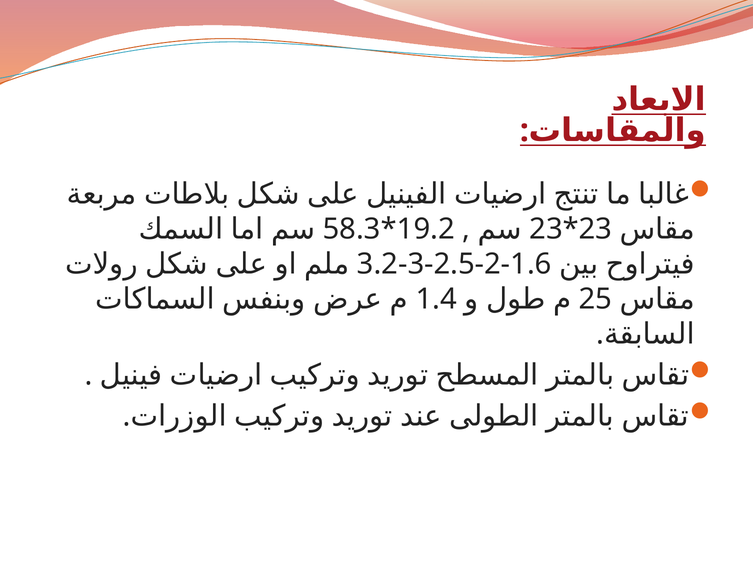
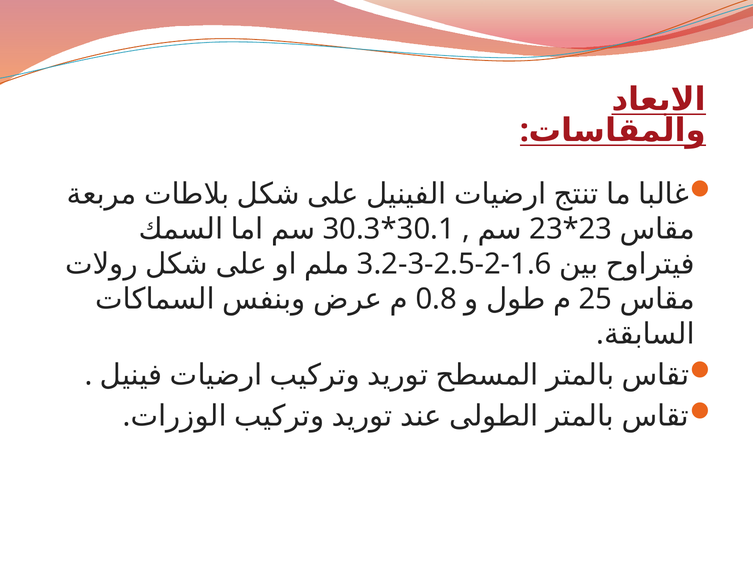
58.3: 58.3 -> 30.3 (352, 229)
19.2: 19.2 -> 30.1 (426, 229)
1.4: 1.4 -> 0.8 (436, 299)
